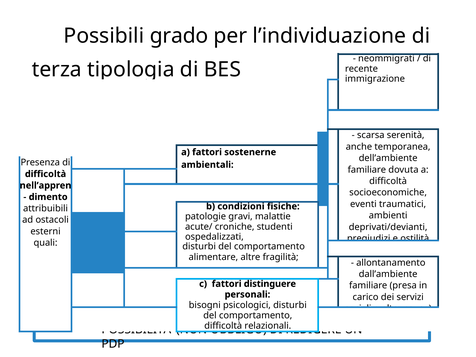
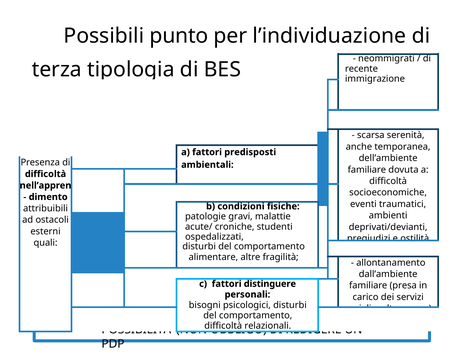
grado: grado -> punto (179, 36)
sostenerne: sostenerne -> predisposti (250, 152)
